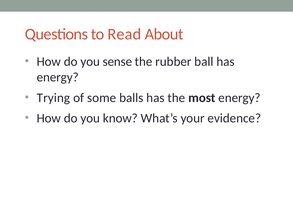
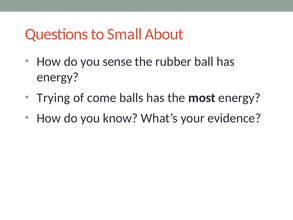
Read: Read -> Small (125, 34)
some: some -> come (102, 98)
